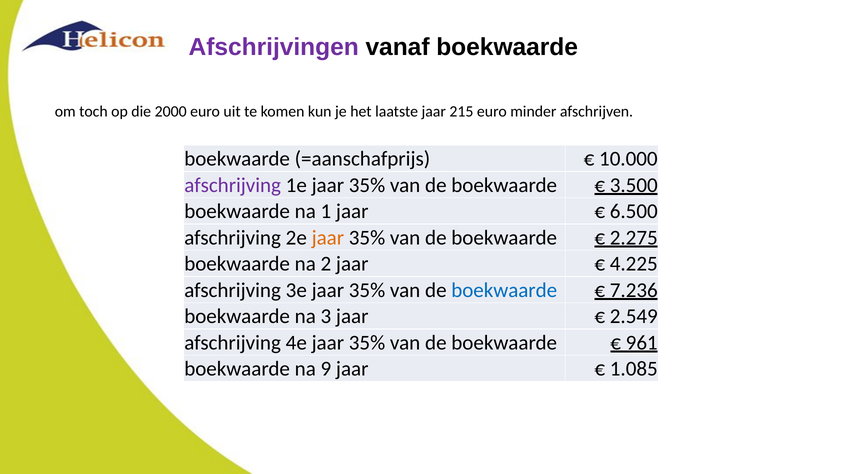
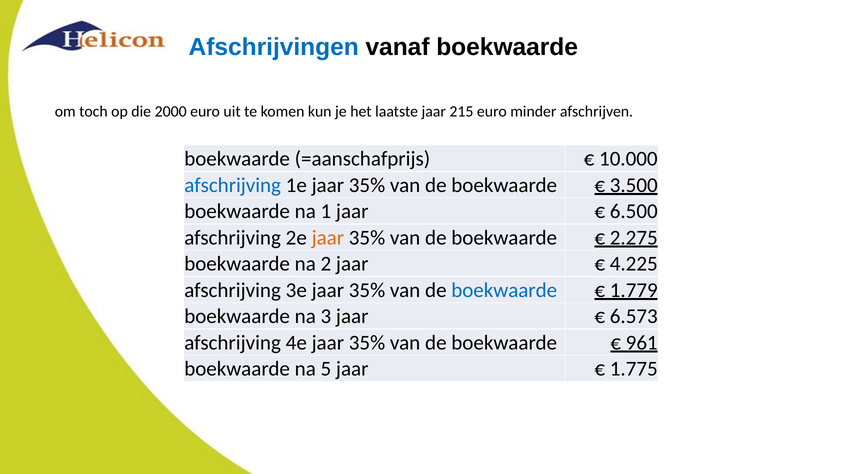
Afschrijvingen colour: purple -> blue (274, 47)
afschrijving colour: purple -> blue (233, 185)
7.236: 7.236 -> 1.779 (634, 290)
2.549: 2.549 -> 6.573 (634, 316)
9: 9 -> 5 (326, 369)
1.085: 1.085 -> 1.775 (634, 369)
